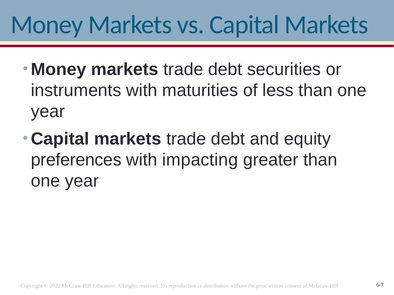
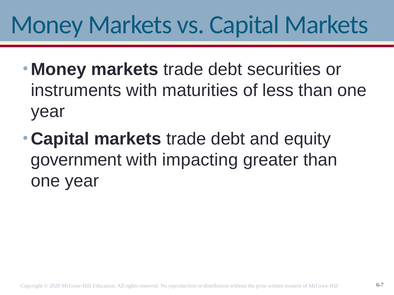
preferences: preferences -> government (76, 160)
